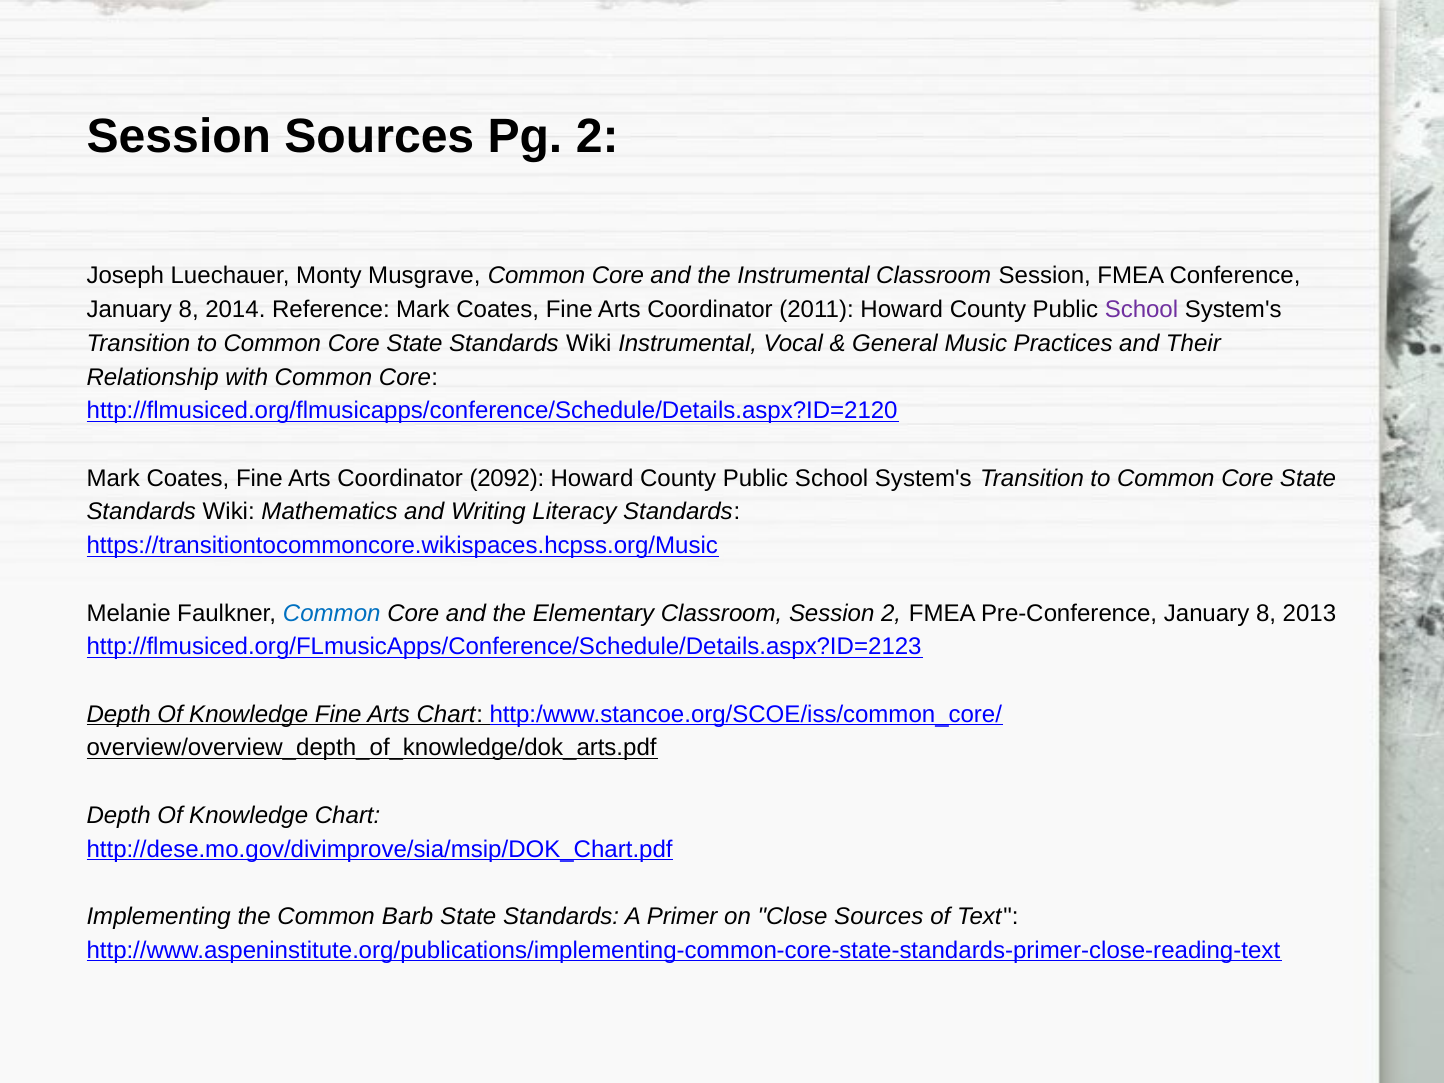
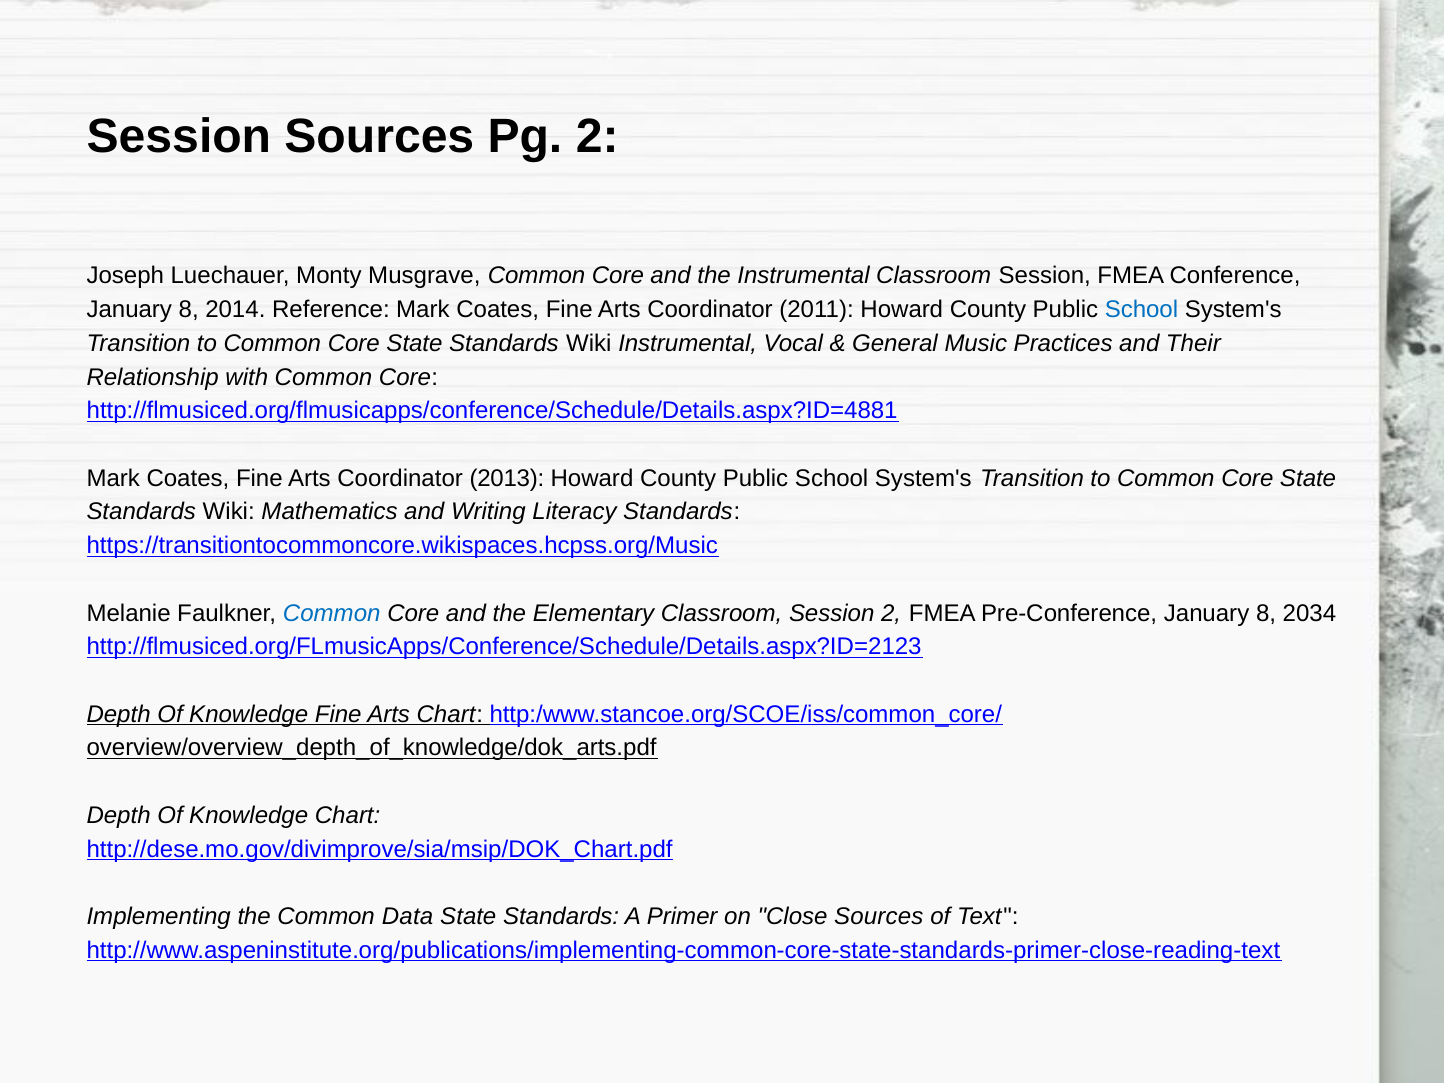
School colour: purple -> blue (1141, 310)
http://flmusiced.org/flmusicapps/conference/Schedule/Details.aspx?ID=2120: http://flmusiced.org/flmusicapps/conference/Schedule/Details.aspx?ID=2120 -> http://flmusiced.org/flmusicapps/conference/Schedule/Details.aspx?ID=4881 (492, 411)
2092: 2092 -> 2013 (507, 478)
2013: 2013 -> 2034 (1309, 613)
Barb: Barb -> Data (408, 917)
